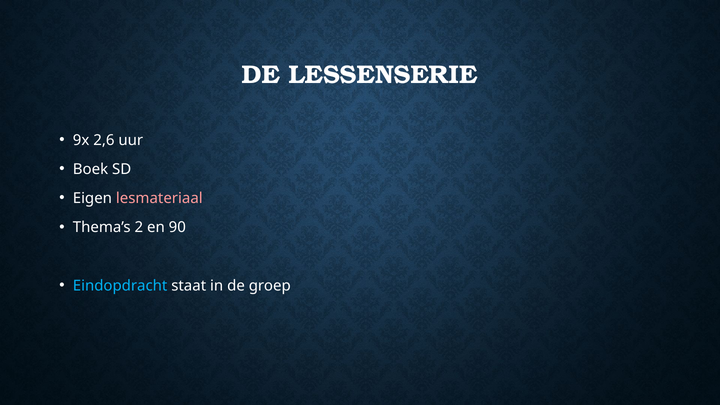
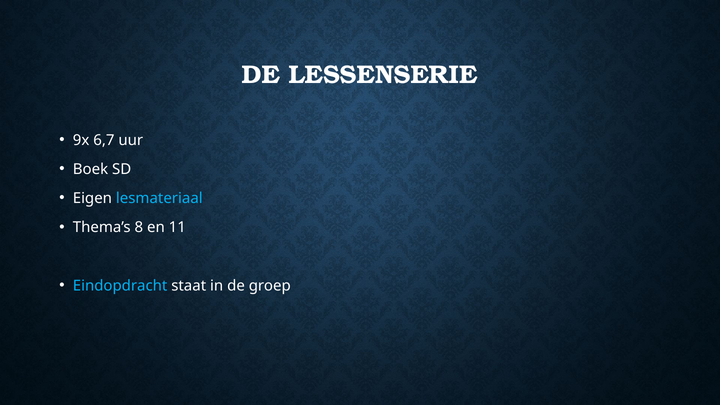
2,6: 2,6 -> 6,7 (104, 140)
lesmateriaal colour: pink -> light blue (159, 198)
2: 2 -> 8 (139, 227)
90: 90 -> 11 (177, 227)
